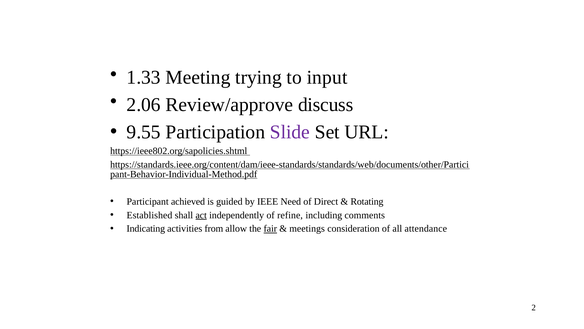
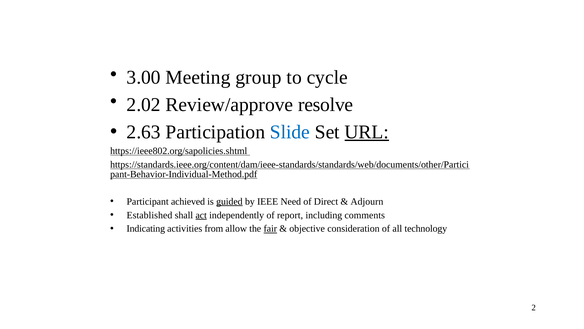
1.33: 1.33 -> 3.00 (144, 77)
trying: trying -> group (258, 77)
input: input -> cycle (327, 77)
2.06: 2.06 -> 2.02 (144, 105)
discuss: discuss -> resolve (326, 105)
9.55: 9.55 -> 2.63 (144, 132)
Slide colour: purple -> blue (290, 132)
URL underline: none -> present (367, 132)
guided underline: none -> present (229, 201)
Rotating: Rotating -> Adjourn (367, 201)
refine: refine -> report (290, 215)
meetings: meetings -> objective (307, 228)
attendance: attendance -> technology (426, 228)
